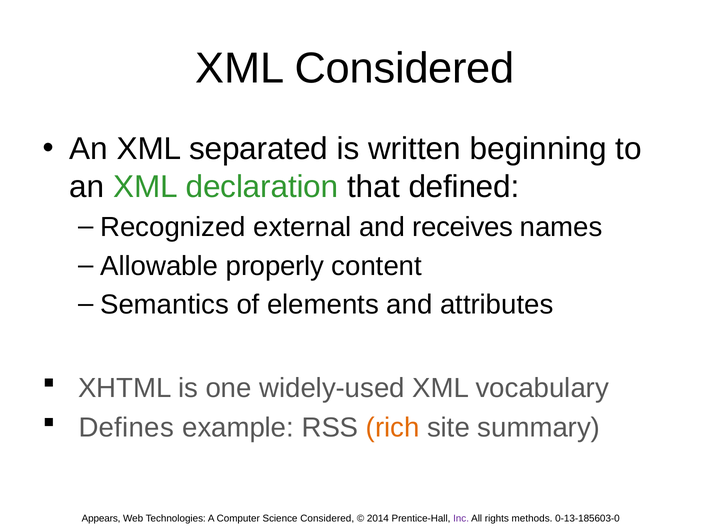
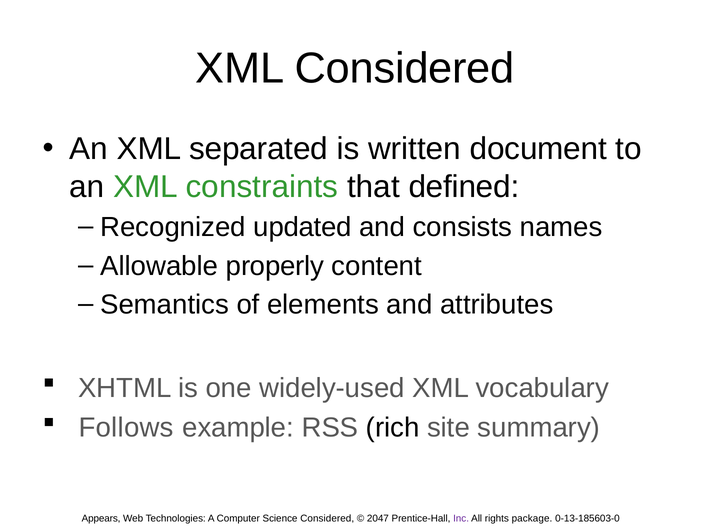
beginning: beginning -> document (538, 149)
declaration: declaration -> constraints (262, 187)
external: external -> updated (303, 228)
receives: receives -> consists (462, 228)
Defines: Defines -> Follows (126, 428)
rich colour: orange -> black (393, 428)
2014: 2014 -> 2047 (378, 519)
methods: methods -> package (532, 519)
